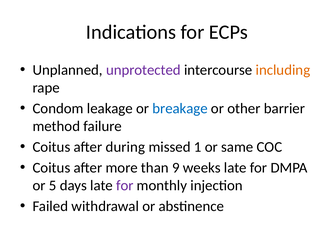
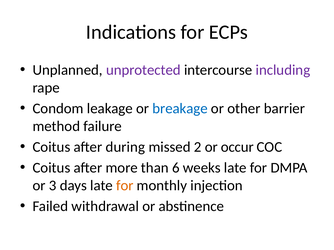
including colour: orange -> purple (283, 70)
1: 1 -> 2 (198, 147)
same: same -> occur (237, 147)
9: 9 -> 6 (176, 168)
5: 5 -> 3 (53, 186)
for colour: purple -> orange (125, 186)
